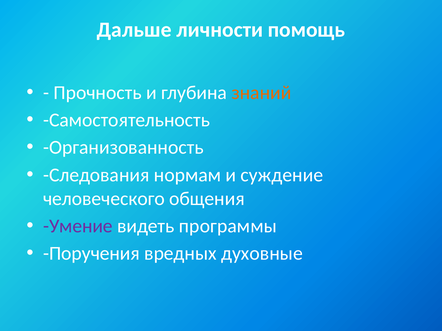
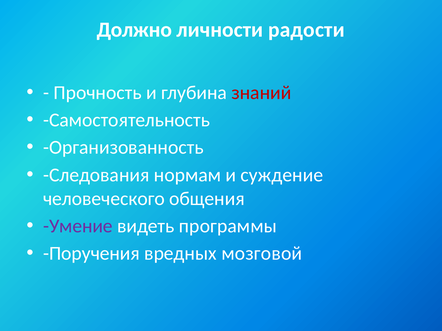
Дальше: Дальше -> Должно (134, 30)
помощь: помощь -> радости (306, 30)
знаний colour: orange -> red (261, 93)
духовные: духовные -> мозговой (262, 254)
